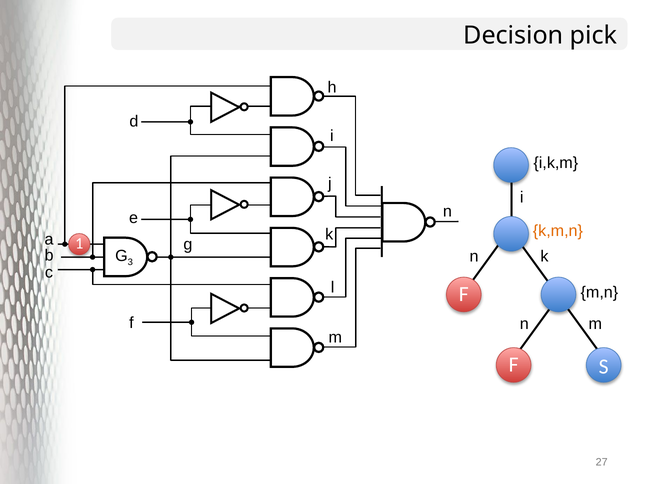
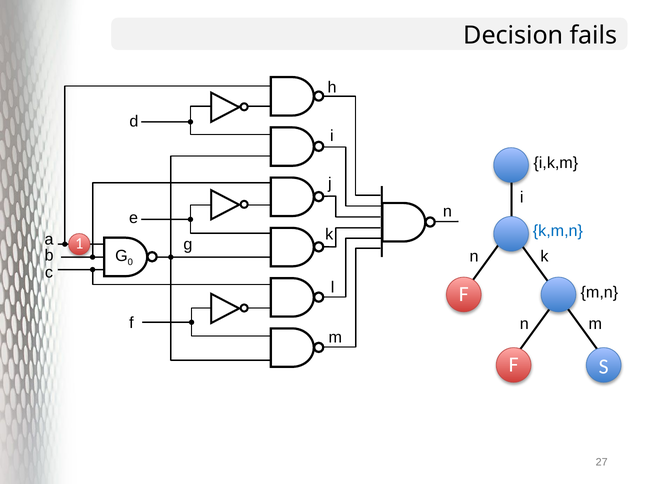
pick: pick -> fails (594, 36)
k,m,n colour: orange -> blue (558, 231)
3: 3 -> 0 (130, 262)
